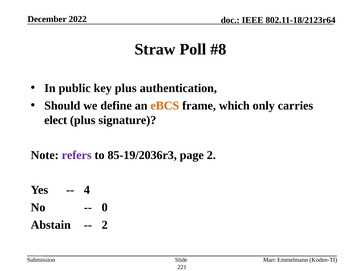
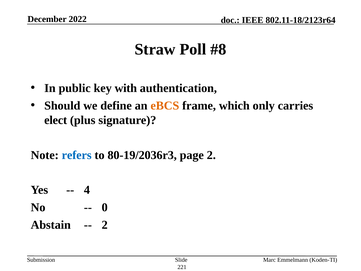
key plus: plus -> with (126, 88)
refers colour: purple -> blue (77, 155)
85-19/2036r3: 85-19/2036r3 -> 80-19/2036r3 (142, 155)
